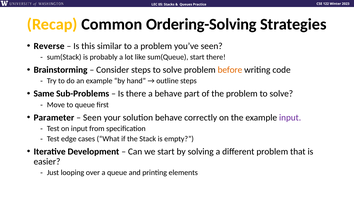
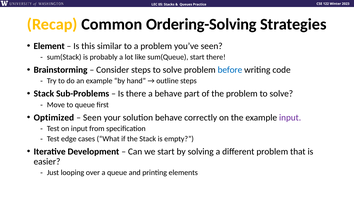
Reverse: Reverse -> Element (49, 46)
before colour: orange -> blue (230, 70)
Same: Same -> Stack (44, 94)
Parameter: Parameter -> Optimized (54, 118)
